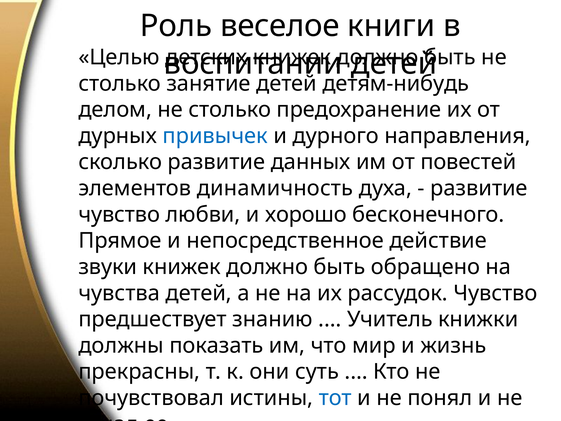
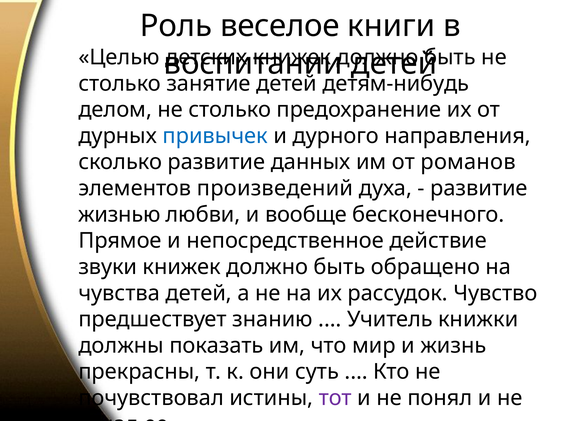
повестей: повестей -> романов (468, 162)
динамичность: динамичность -> произведений (275, 188)
чувство: чувство -> жизнью (119, 214)
хорошо: хорошо -> вообще (306, 214)
тот colour: blue -> purple (335, 398)
